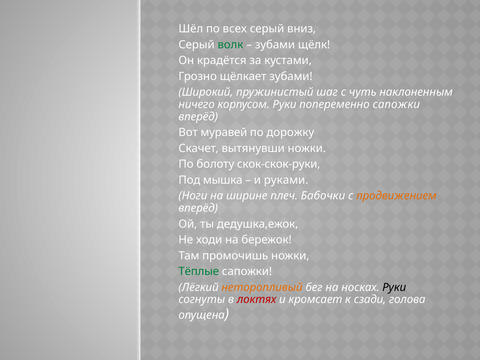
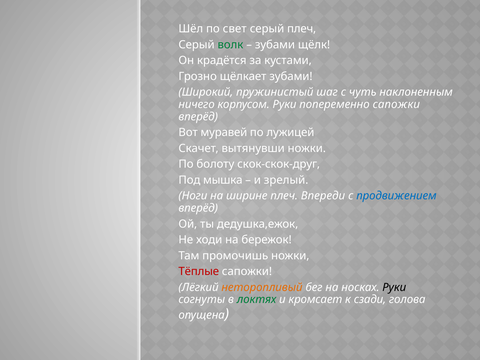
всех: всех -> свет (235, 29)
серый вниз: вниз -> плеч (302, 29)
дорожку: дорожку -> лужицей (290, 133)
скок-скок-руки: скок-скок-руки -> скок-скок-друг (279, 164)
руками: руками -> зрелый (286, 180)
Бабочки: Бабочки -> Впереди (323, 196)
продвижением colour: orange -> blue (396, 196)
Тёплые colour: green -> red (199, 271)
локтях colour: red -> green (257, 300)
